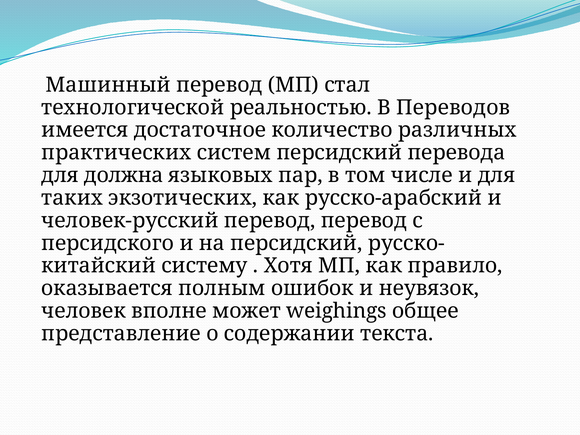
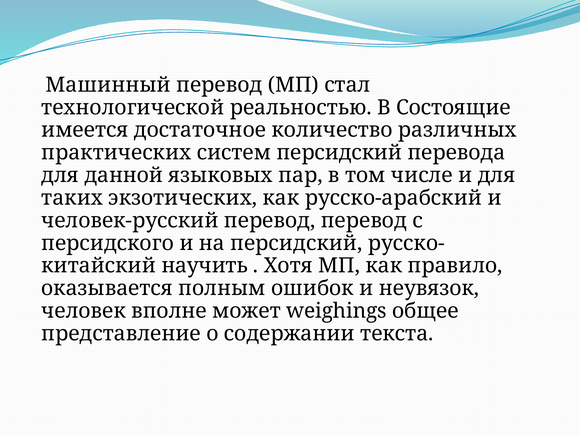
Переводов: Переводов -> Состоящие (453, 107)
должна: должна -> данной (124, 175)
систему: систему -> научить (205, 266)
